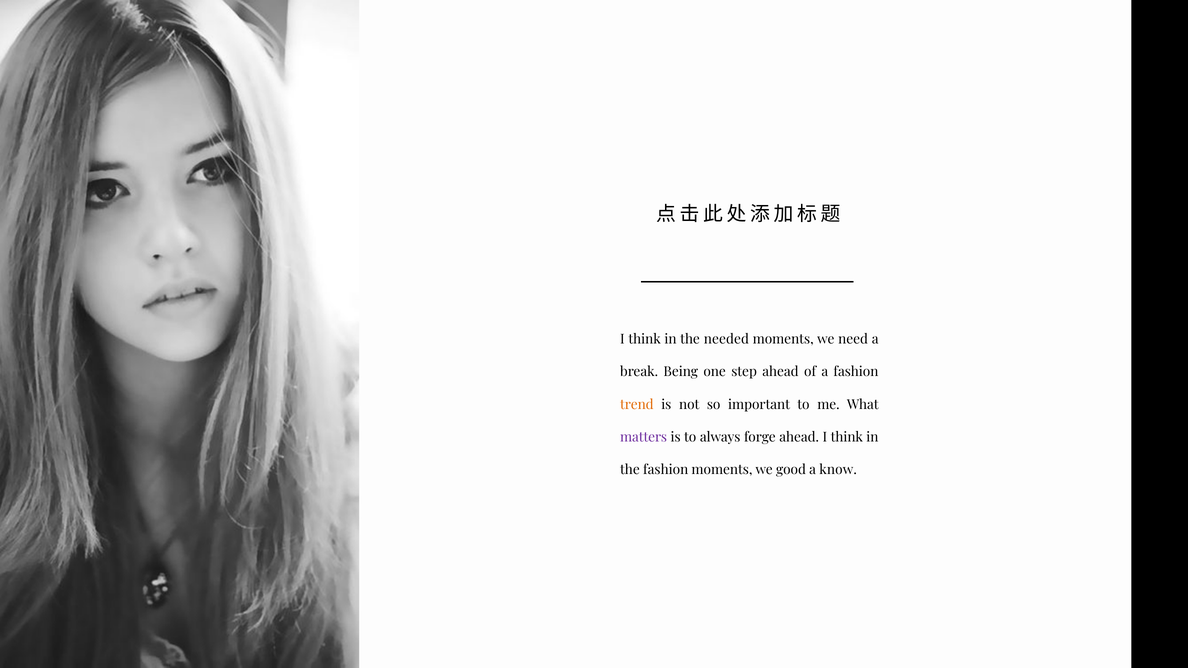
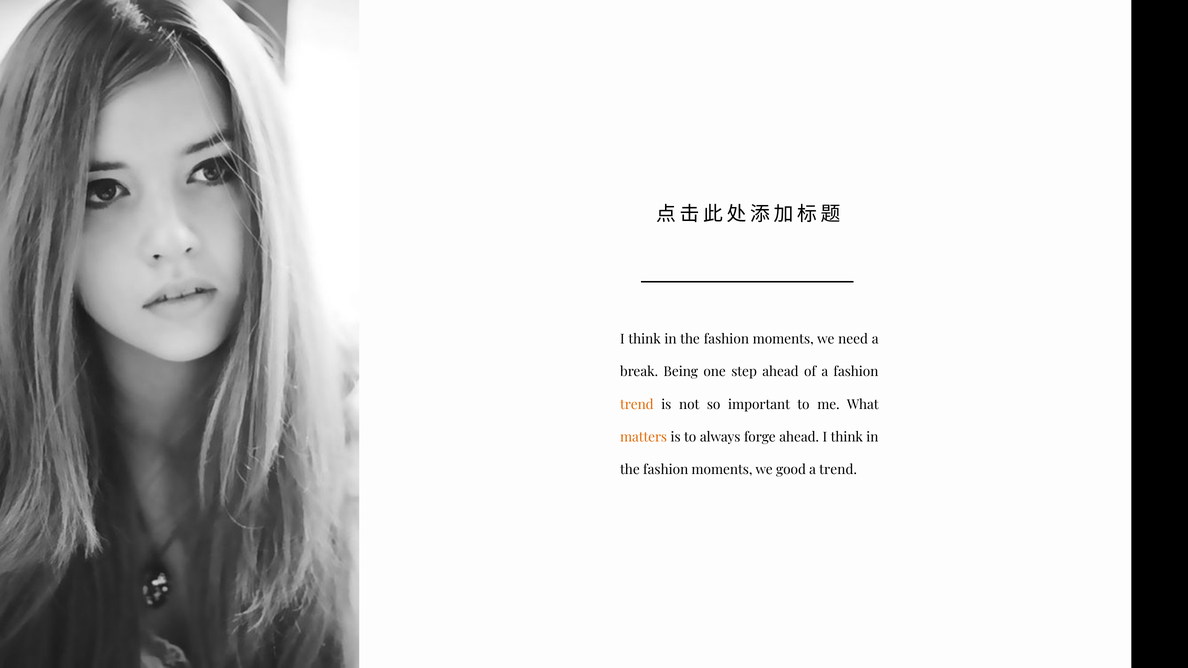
needed: needed -> fashion (726, 339)
matters colour: purple -> orange (644, 437)
a know: know -> trend (838, 470)
